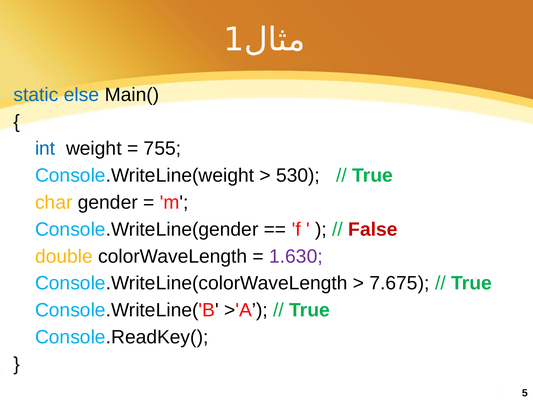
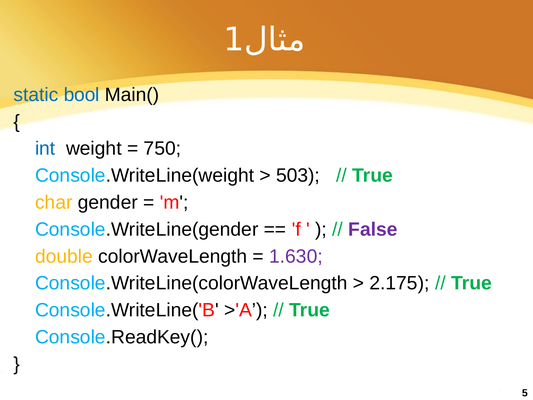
else: else -> bool (82, 95)
755: 755 -> 750 (162, 149)
530: 530 -> 503 (298, 175)
False colour: red -> purple (373, 229)
7.675: 7.675 -> 2.175 (399, 283)
